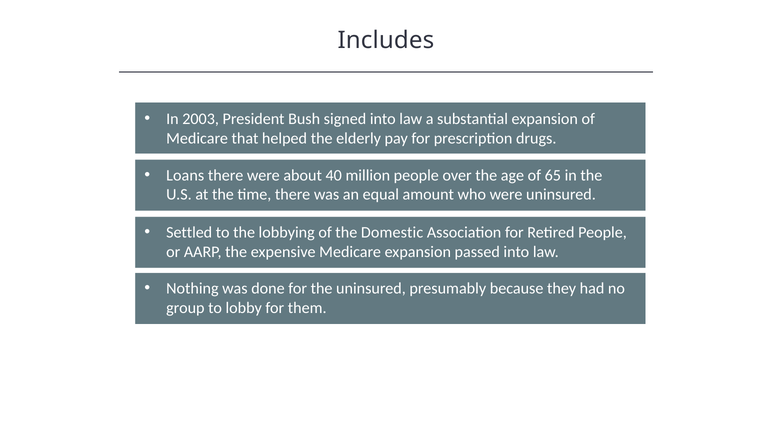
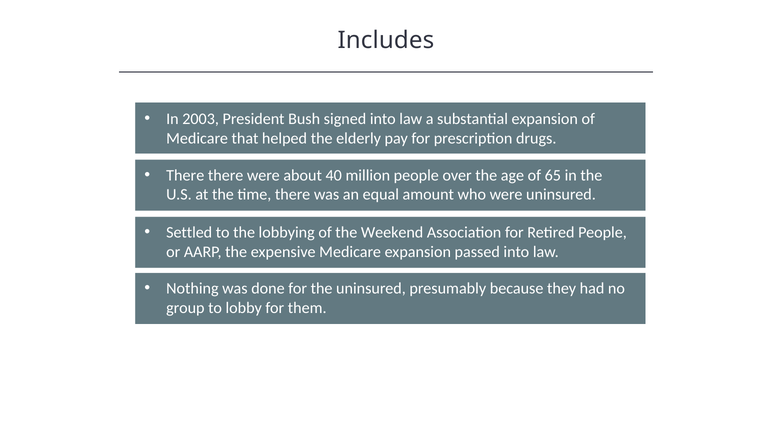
Loans: Loans -> There (185, 175)
Domestic: Domestic -> Weekend (392, 233)
